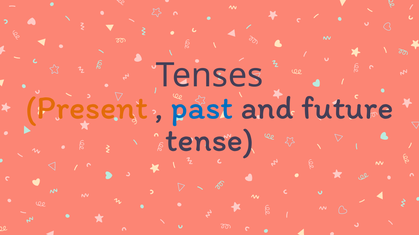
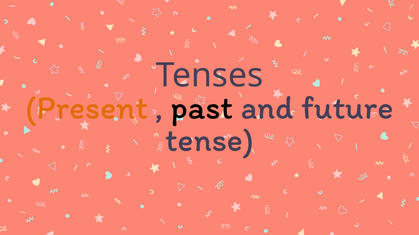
past colour: blue -> black (202, 108)
